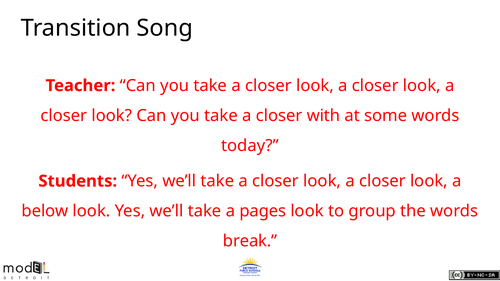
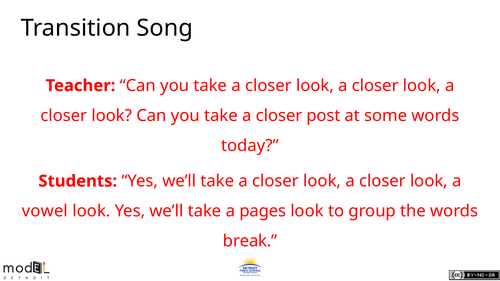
with: with -> post (323, 116)
below: below -> vowel (45, 211)
